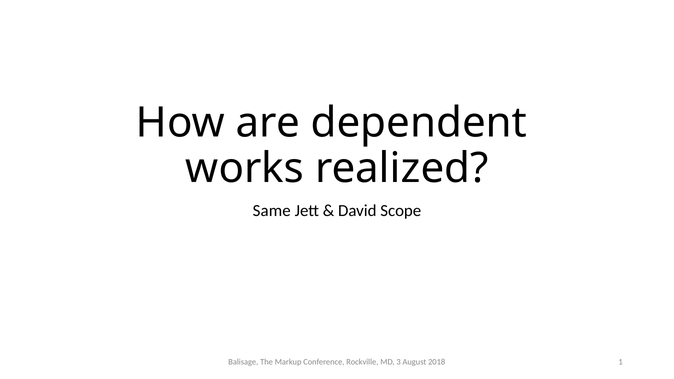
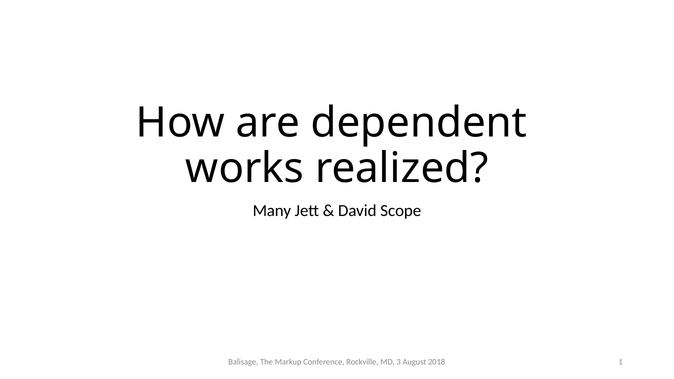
Same: Same -> Many (272, 211)
